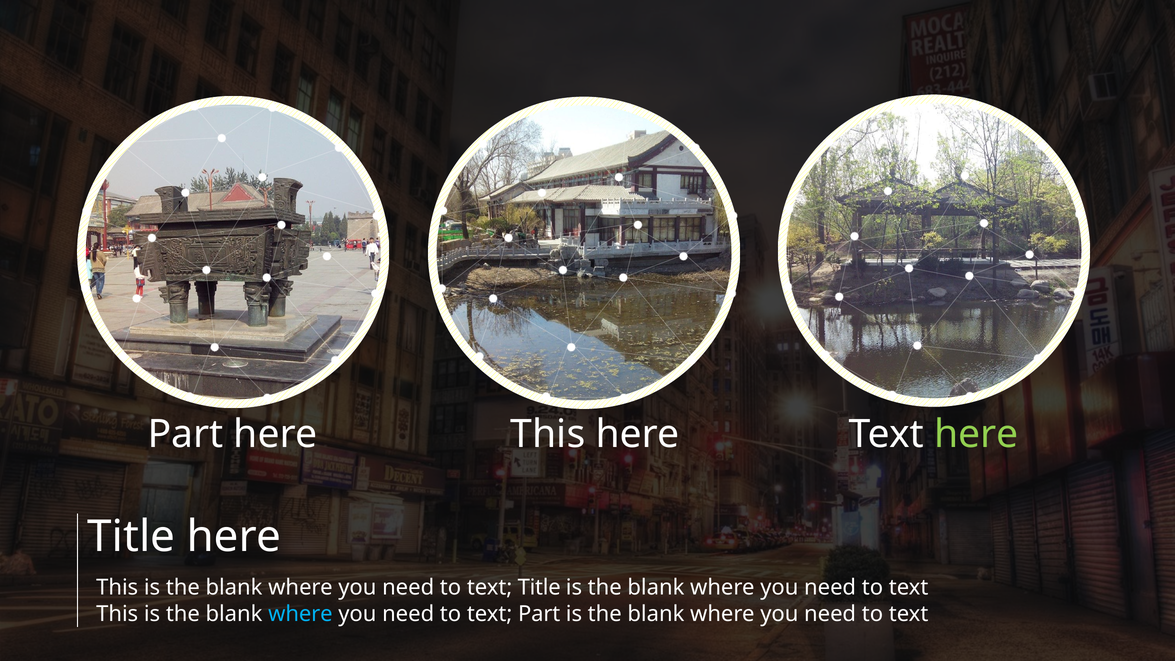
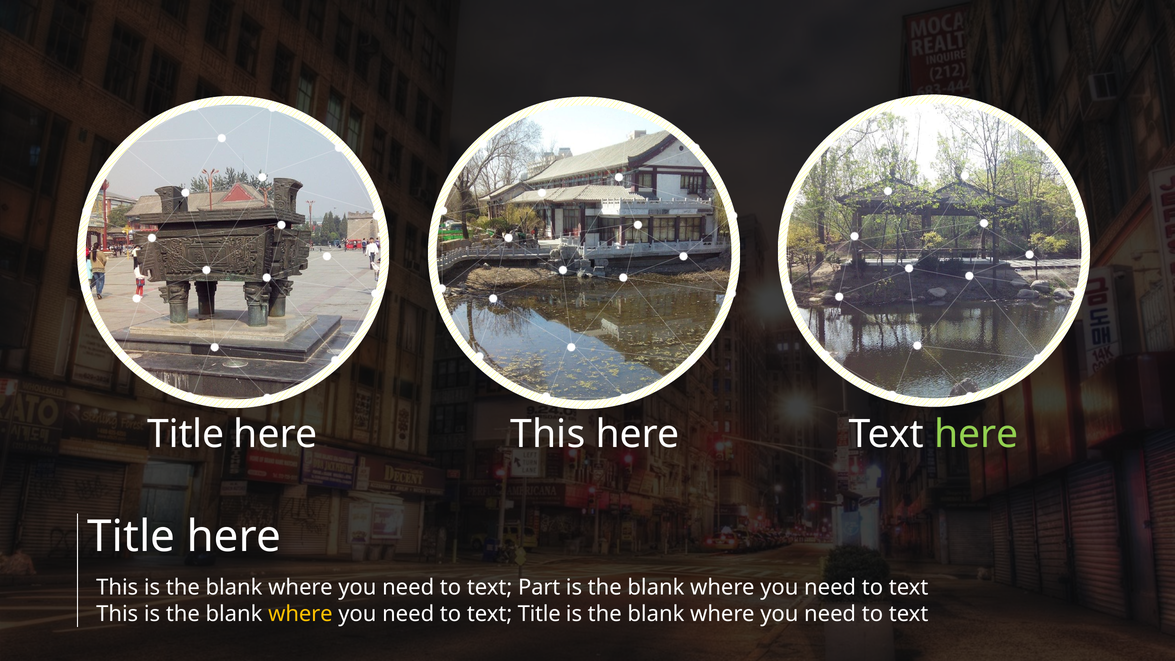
Part: Part -> Title (186, 434)
text Title: Title -> Part (539, 587)
where colour: light blue -> yellow (300, 614)
text Part: Part -> Title (539, 614)
